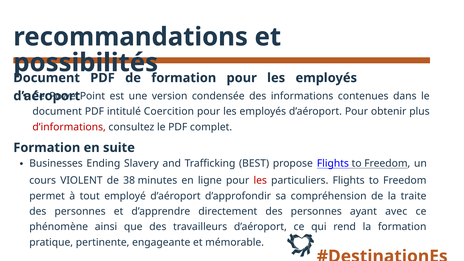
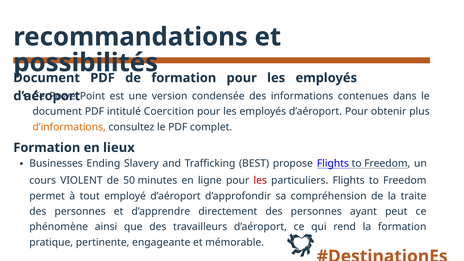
d’informations colour: red -> orange (69, 127)
suite: suite -> lieux (119, 148)
38: 38 -> 50 (129, 181)
avec: avec -> peut (396, 211)
